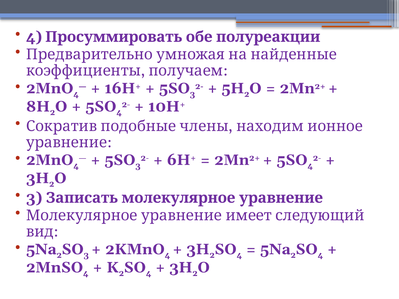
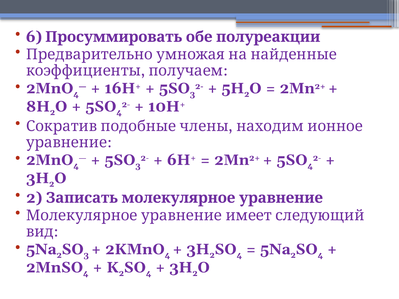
4: 4 -> 6 (34, 37)
3: 3 -> 2 (34, 198)
